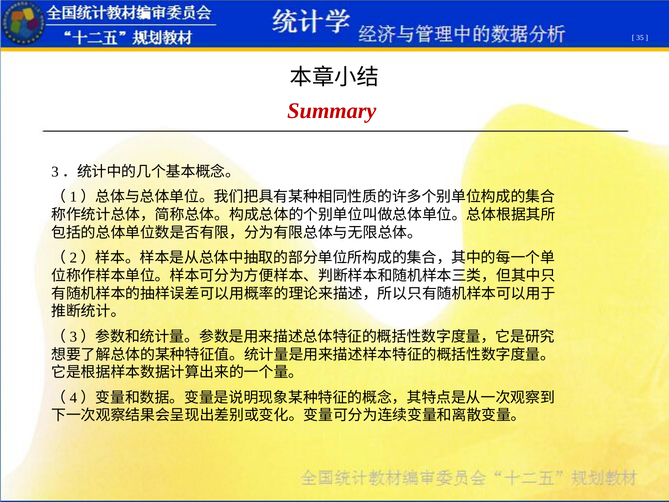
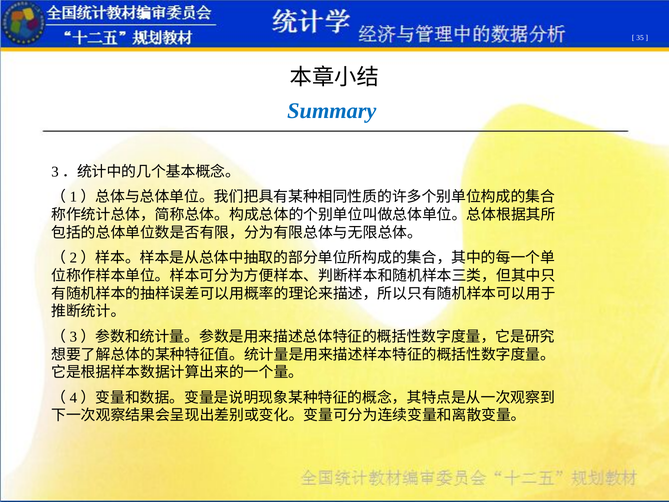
Summary colour: red -> blue (332, 111)
